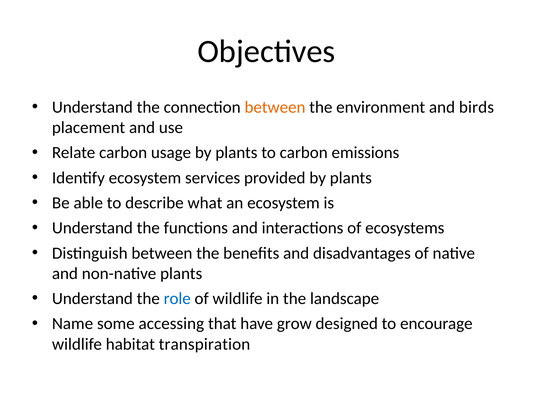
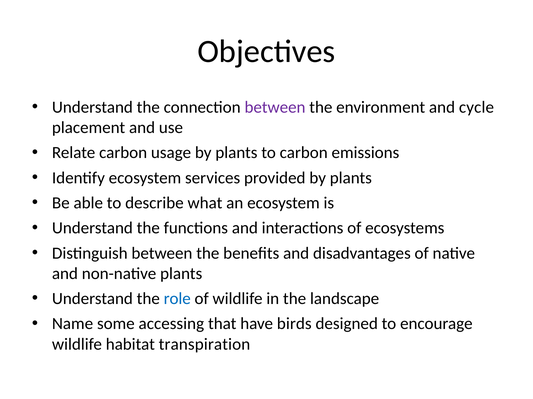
between colour: orange -> purple (275, 107)
birds: birds -> cycle (476, 107)
grow: grow -> birds (294, 324)
